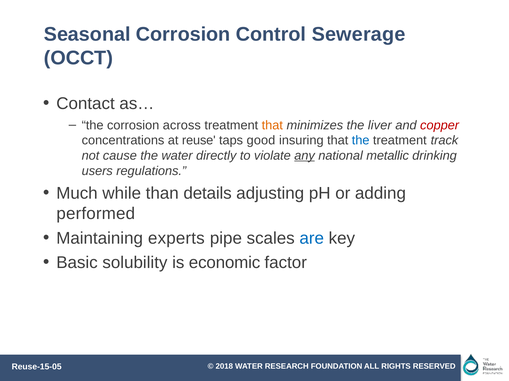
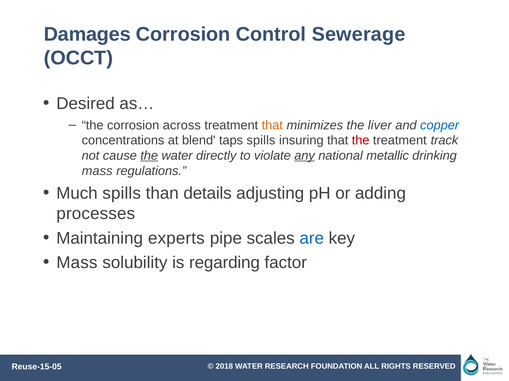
Seasonal: Seasonal -> Damages (87, 34)
Contact: Contact -> Desired (85, 104)
copper colour: red -> blue (440, 125)
reuse: reuse -> blend (199, 141)
taps good: good -> spills (261, 141)
the colour: blue -> red (361, 141)
the underline: none -> present (149, 156)
users: users -> mass (97, 171)
Much while: while -> spills (122, 194)
performed: performed -> processes (96, 214)
Basic: Basic -> Mass (77, 263)
economic: economic -> regarding (225, 263)
